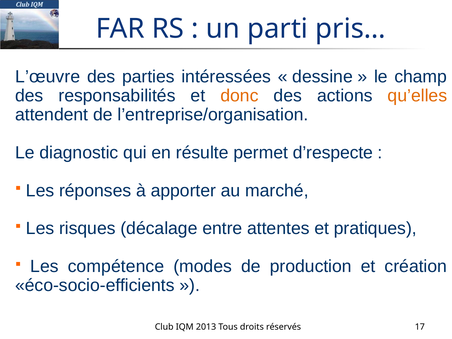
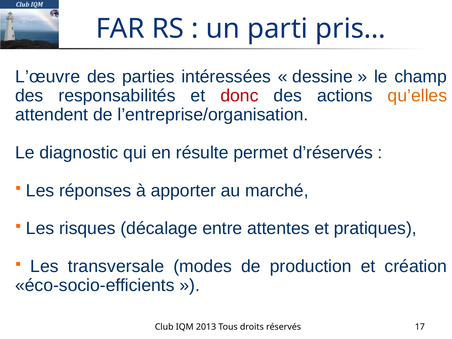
donc colour: orange -> red (239, 96)
d’respecte: d’respecte -> d’réservés (333, 153)
compétence: compétence -> transversale (116, 267)
